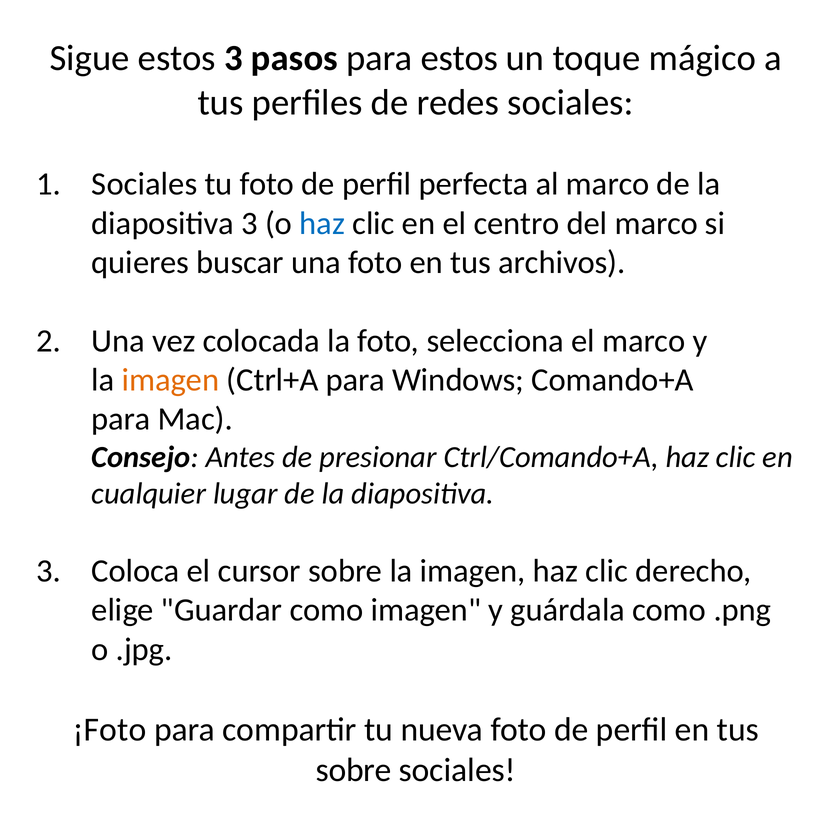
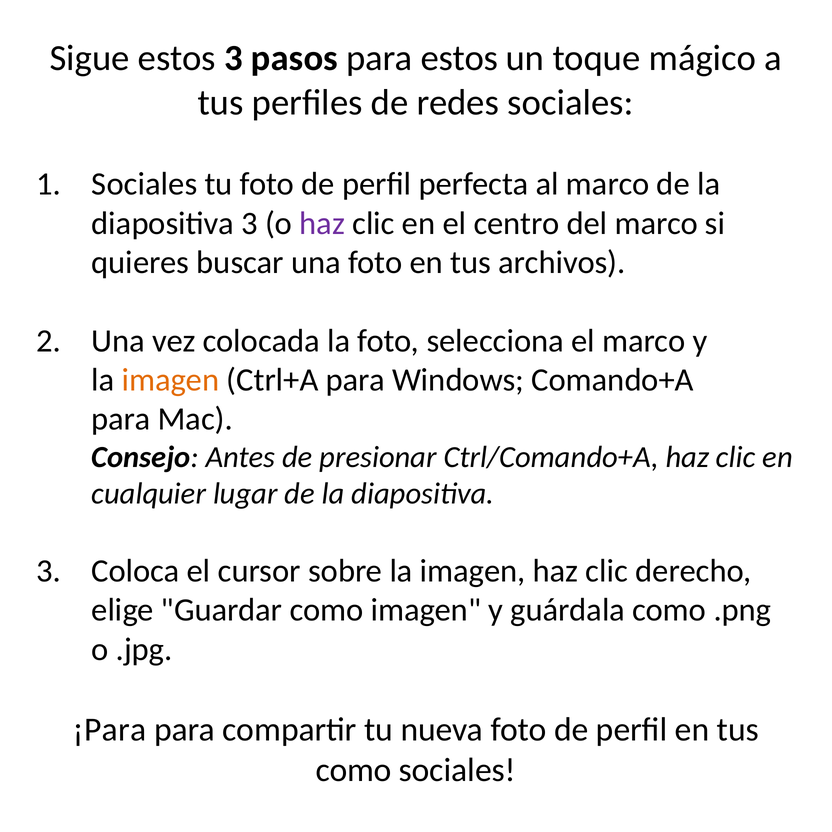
haz colour: blue -> purple (322, 223)
¡Foto: ¡Foto -> ¡Para (110, 730)
sobre: sobre -> como (354, 770)
